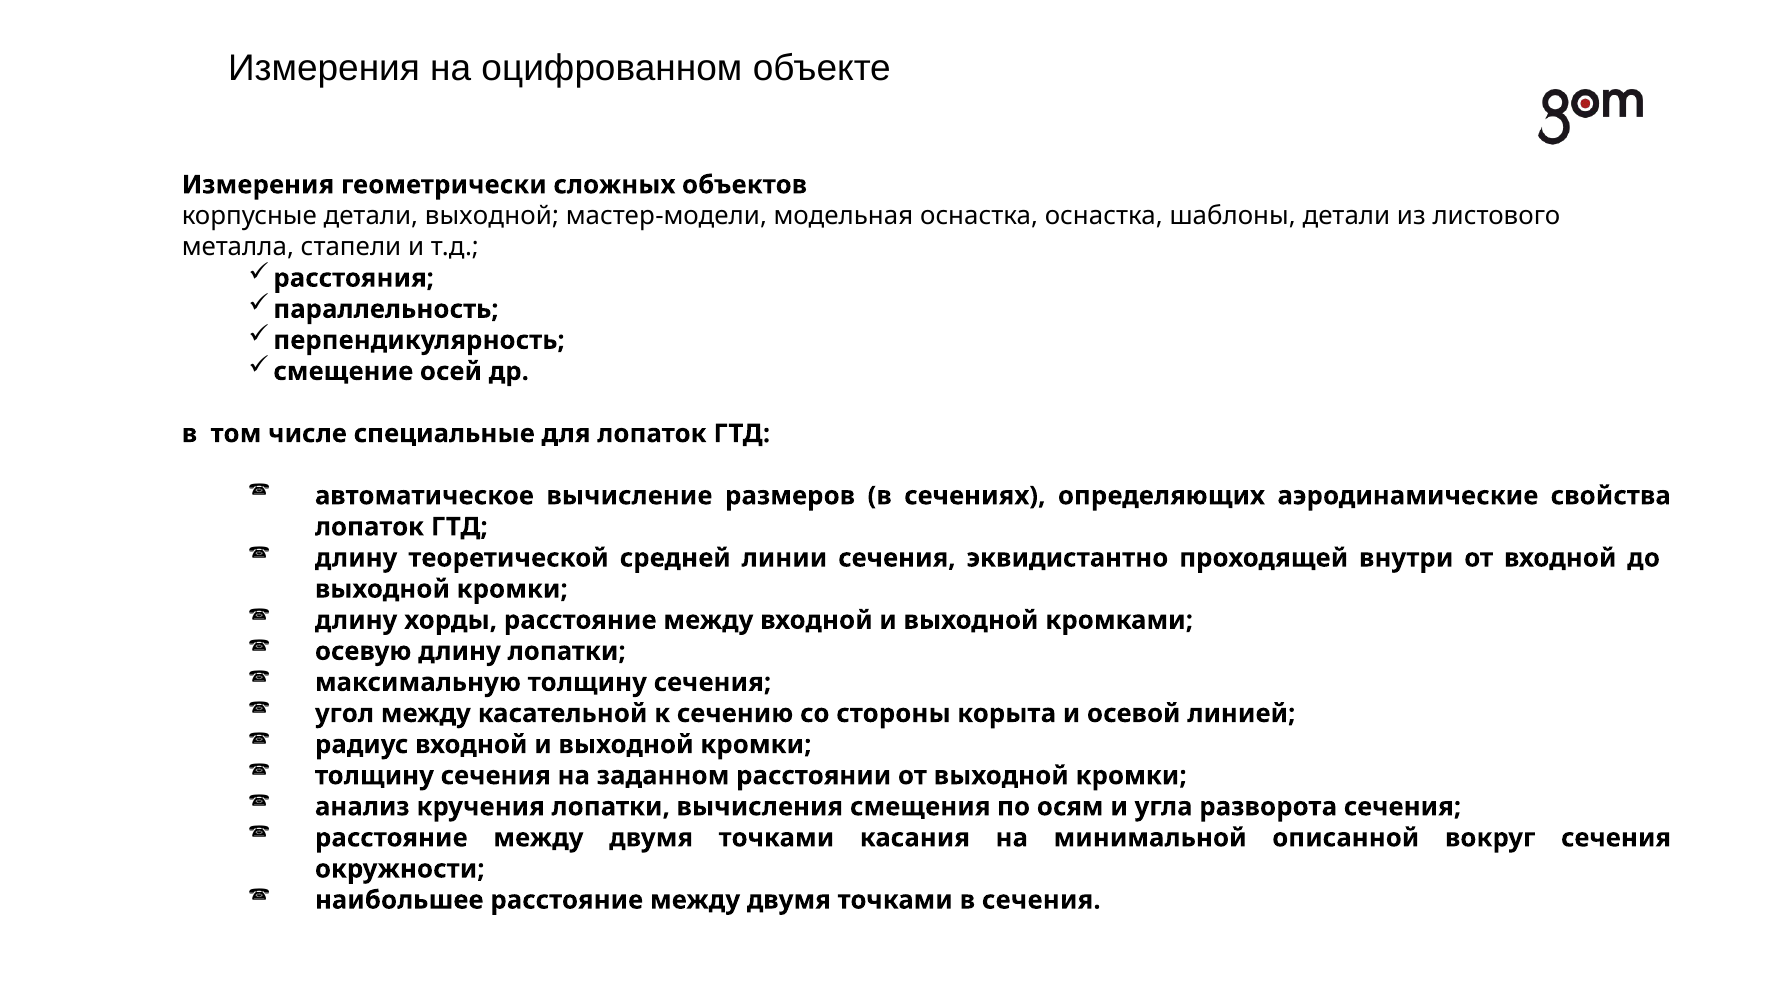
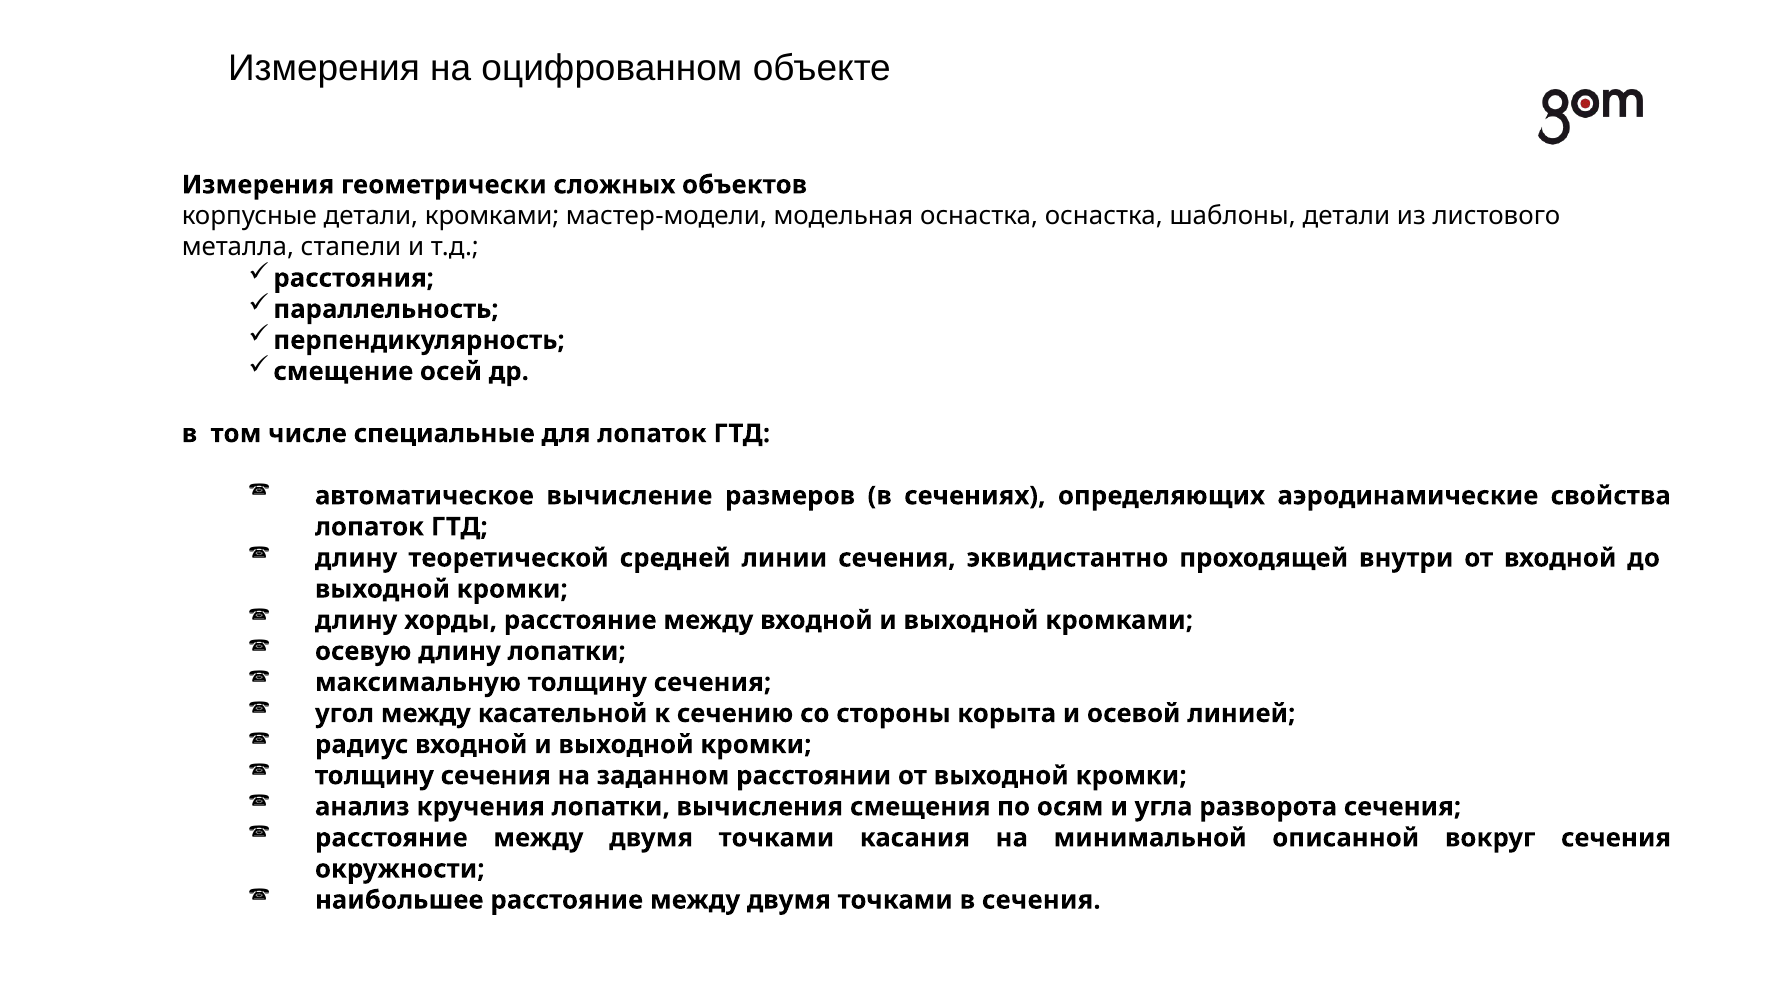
детали выходной: выходной -> кромками (492, 216)
